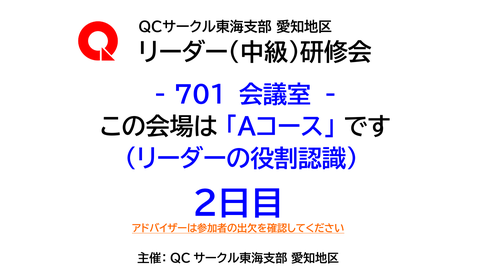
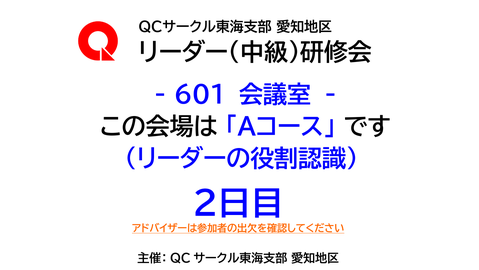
701: 701 -> 601 (200, 95)
